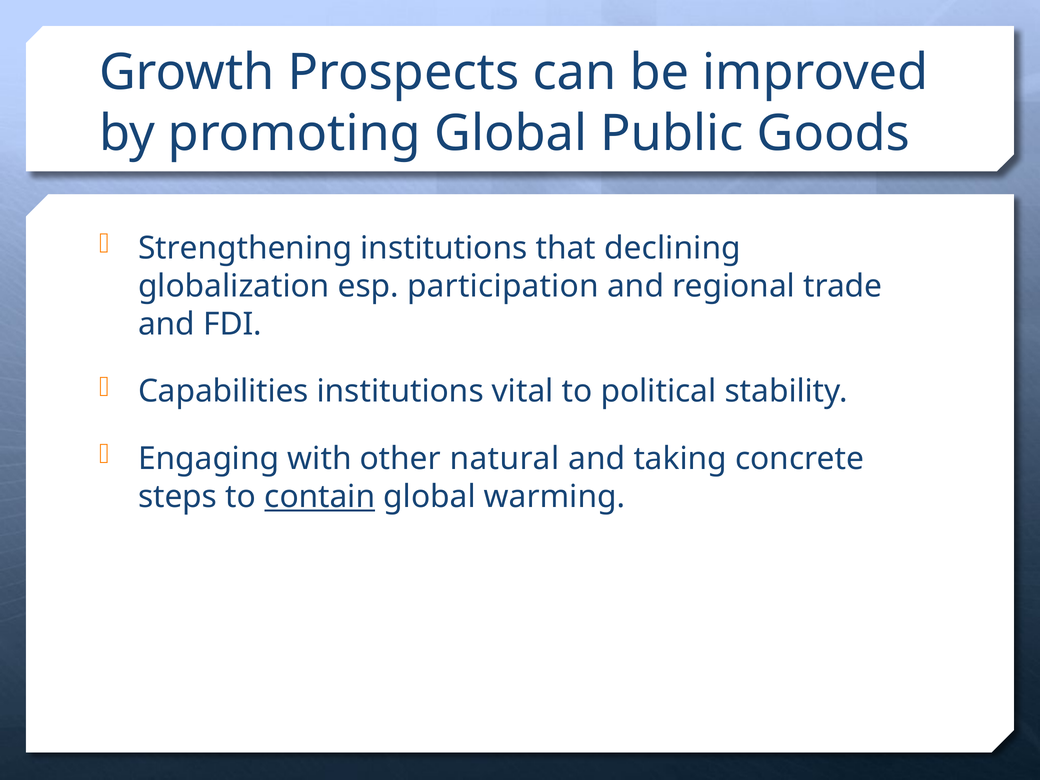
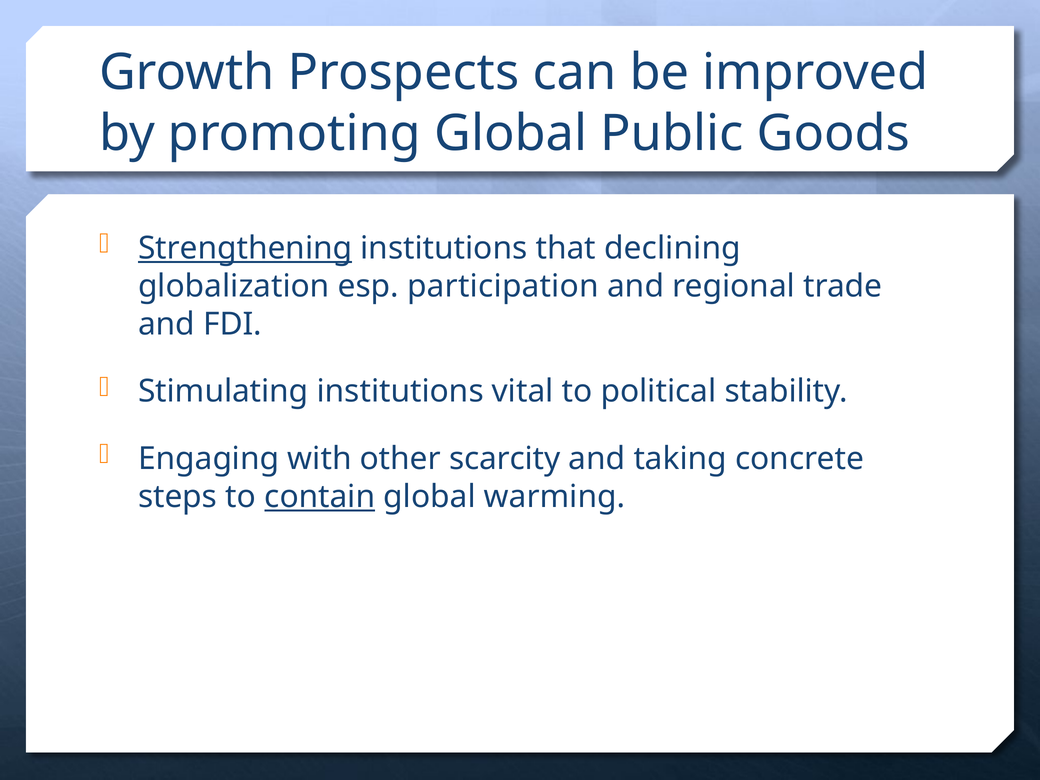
Strengthening underline: none -> present (245, 248)
Capabilities: Capabilities -> Stimulating (223, 392)
natural: natural -> scarcity (505, 459)
